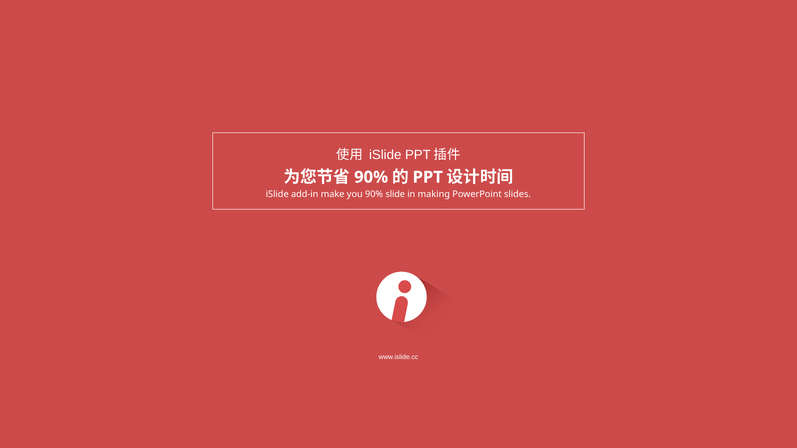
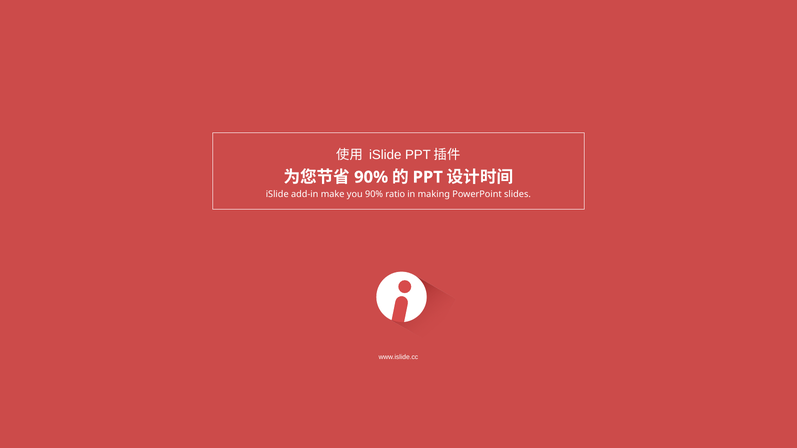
slide: slide -> ratio (395, 194)
